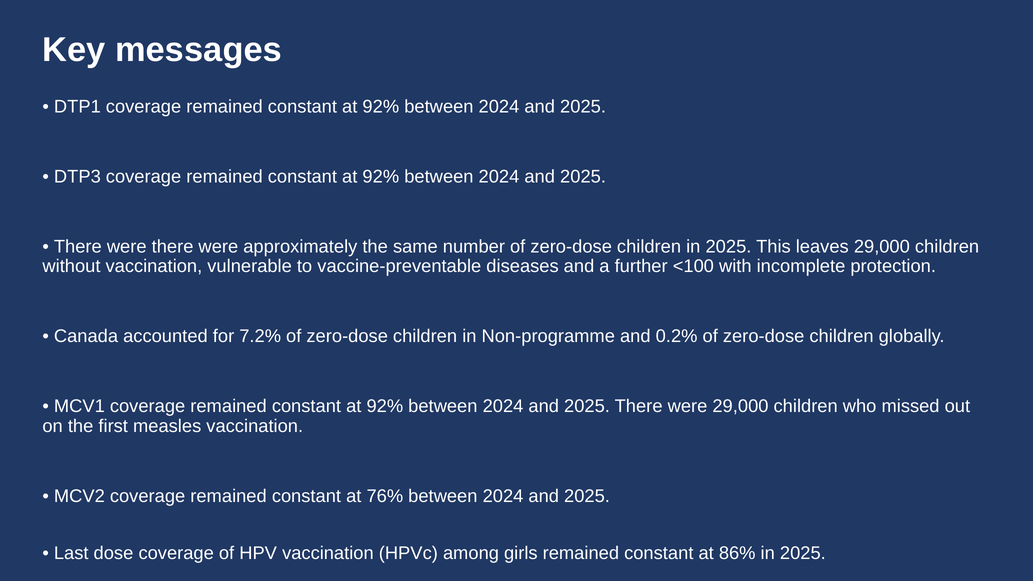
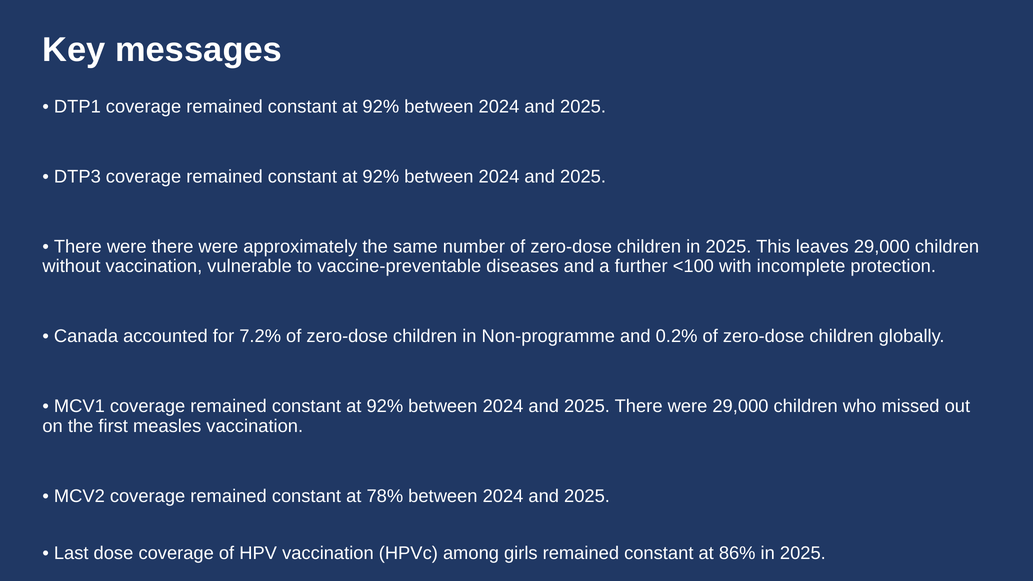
76%: 76% -> 78% (385, 496)
